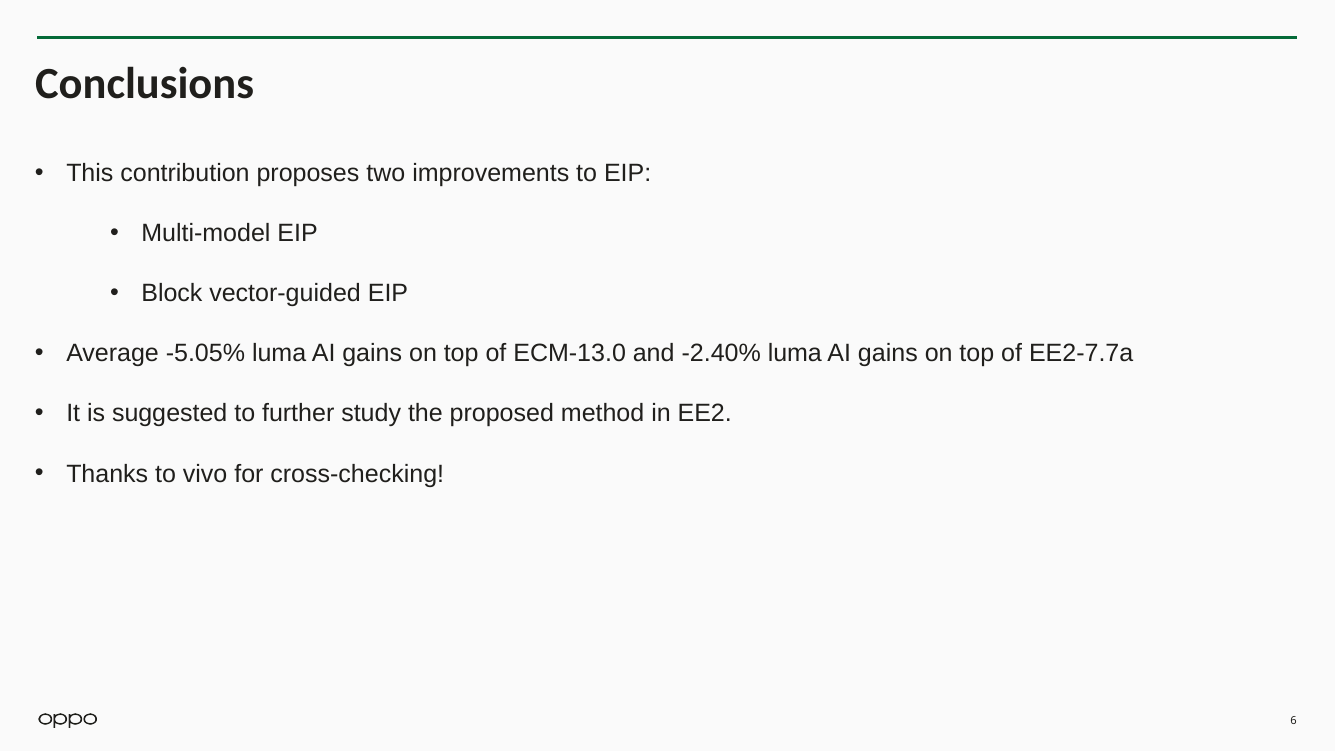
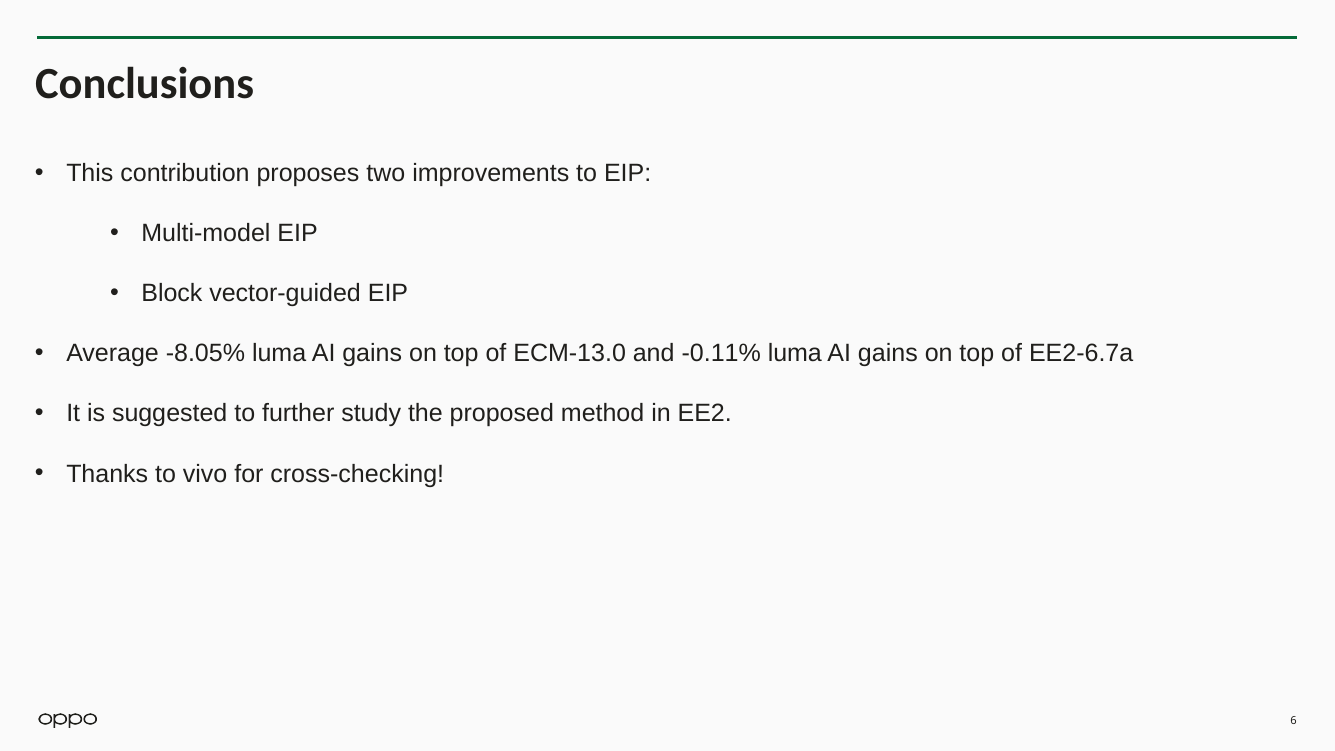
-5.05%: -5.05% -> -8.05% (205, 354)
-2.40%: -2.40% -> -0.11% (721, 354)
EE2-7.7a: EE2-7.7a -> EE2-6.7a (1081, 354)
